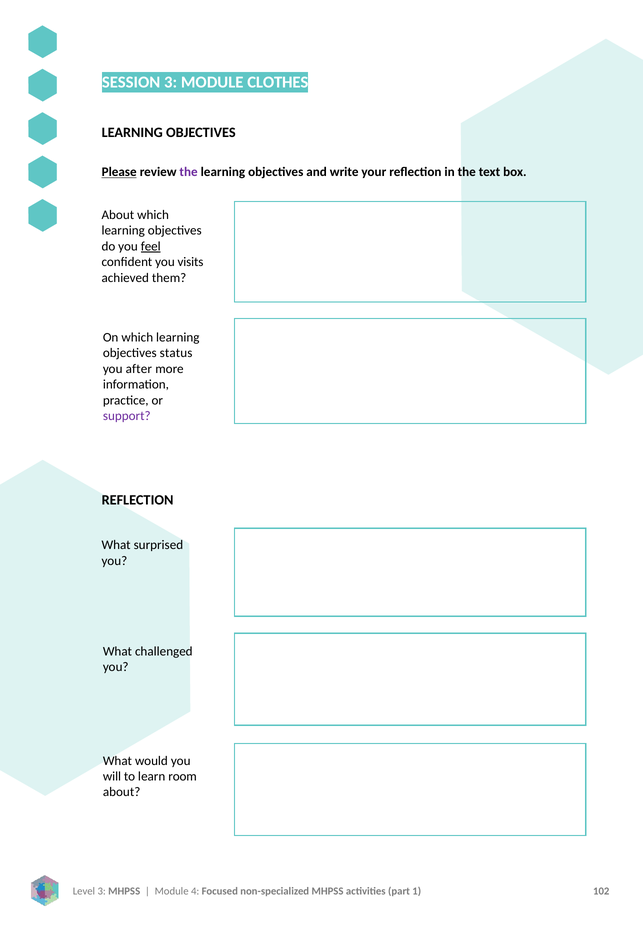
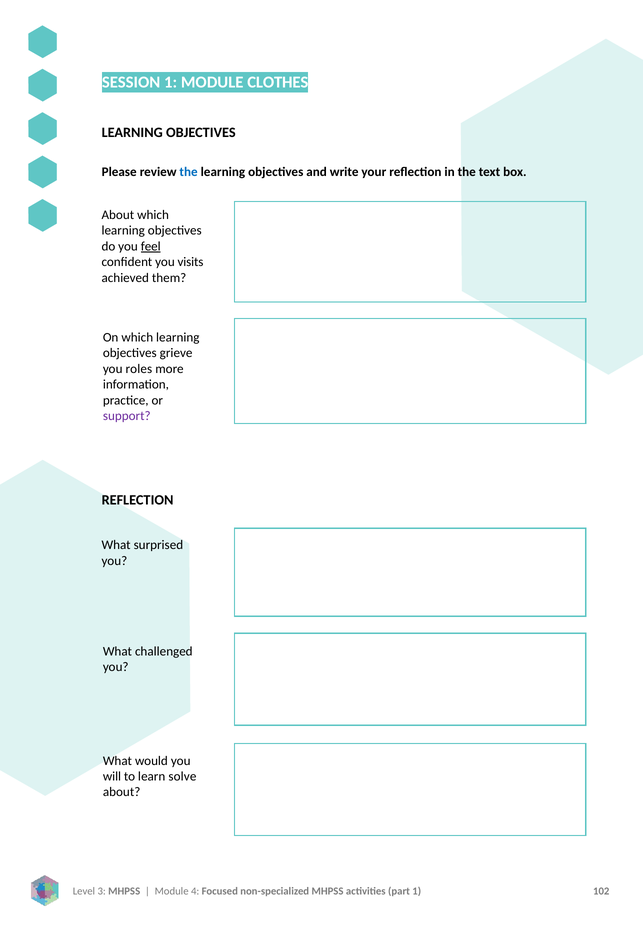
SESSION 3: 3 -> 1 (171, 82)
Please underline: present -> none (119, 172)
the colour: purple -> blue (189, 172)
status: status -> grieve (176, 353)
after: after -> roles (139, 369)
room: room -> solve (182, 776)
